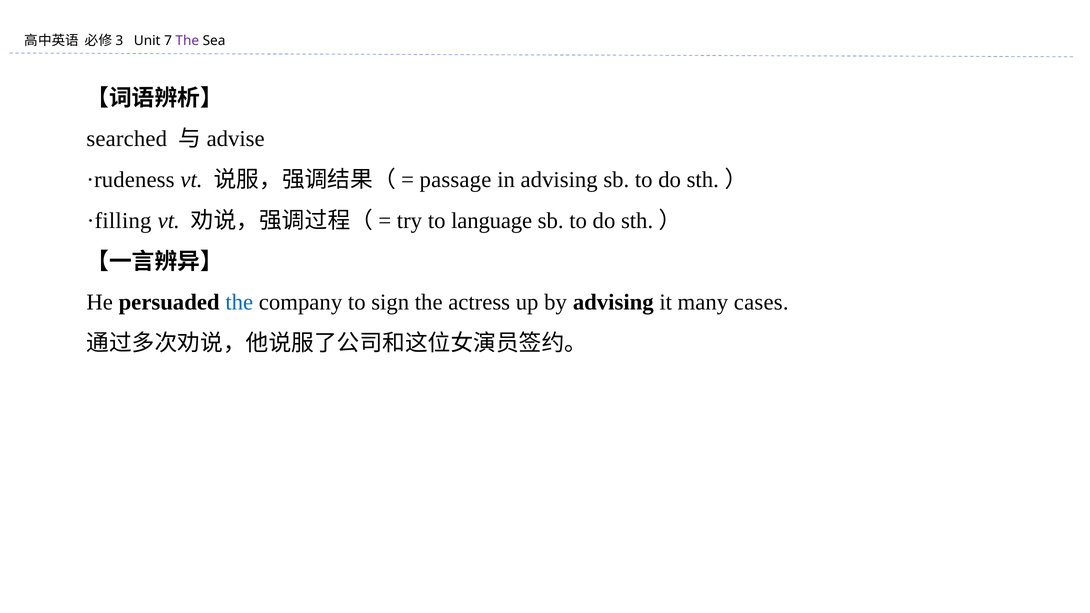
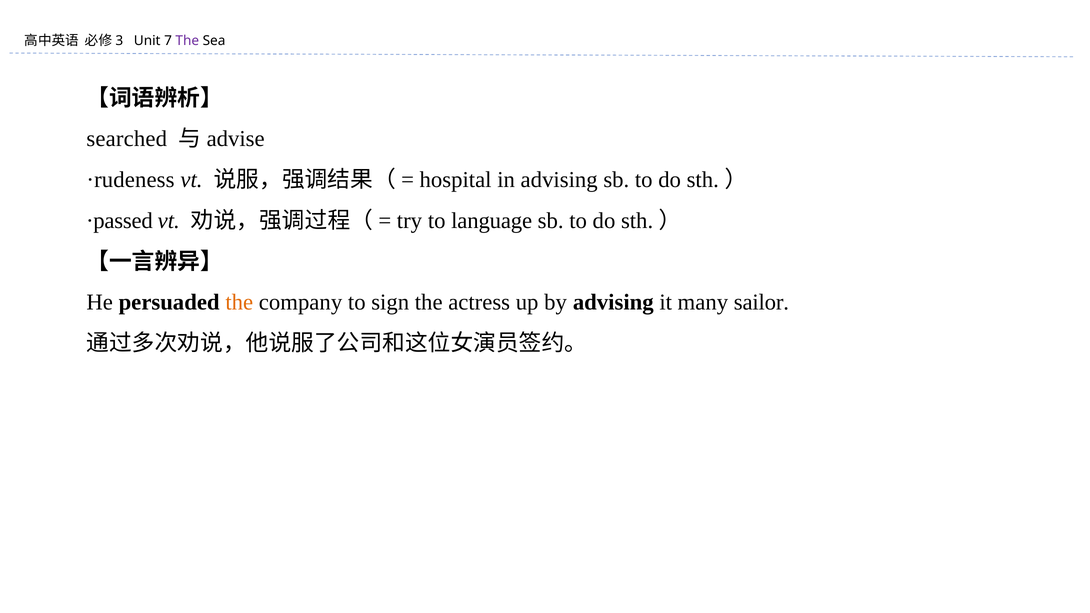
passage: passage -> hospital (456, 180)
·filling: ·filling -> ·passed (119, 221)
the colour: blue -> orange (239, 302)
cases: cases -> sailor (761, 302)
